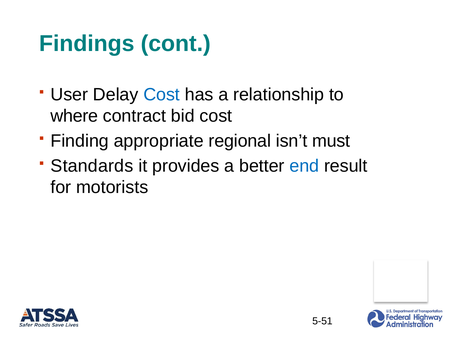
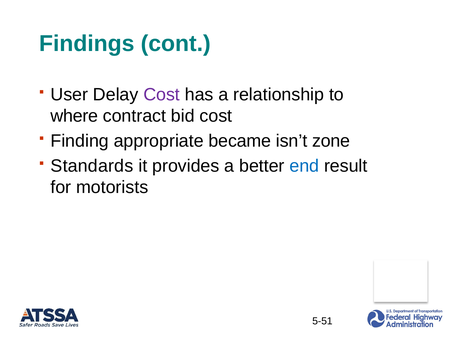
Cost colour: blue -> purple (162, 94)
regional: regional -> became (240, 141)
must: must -> zone (331, 141)
